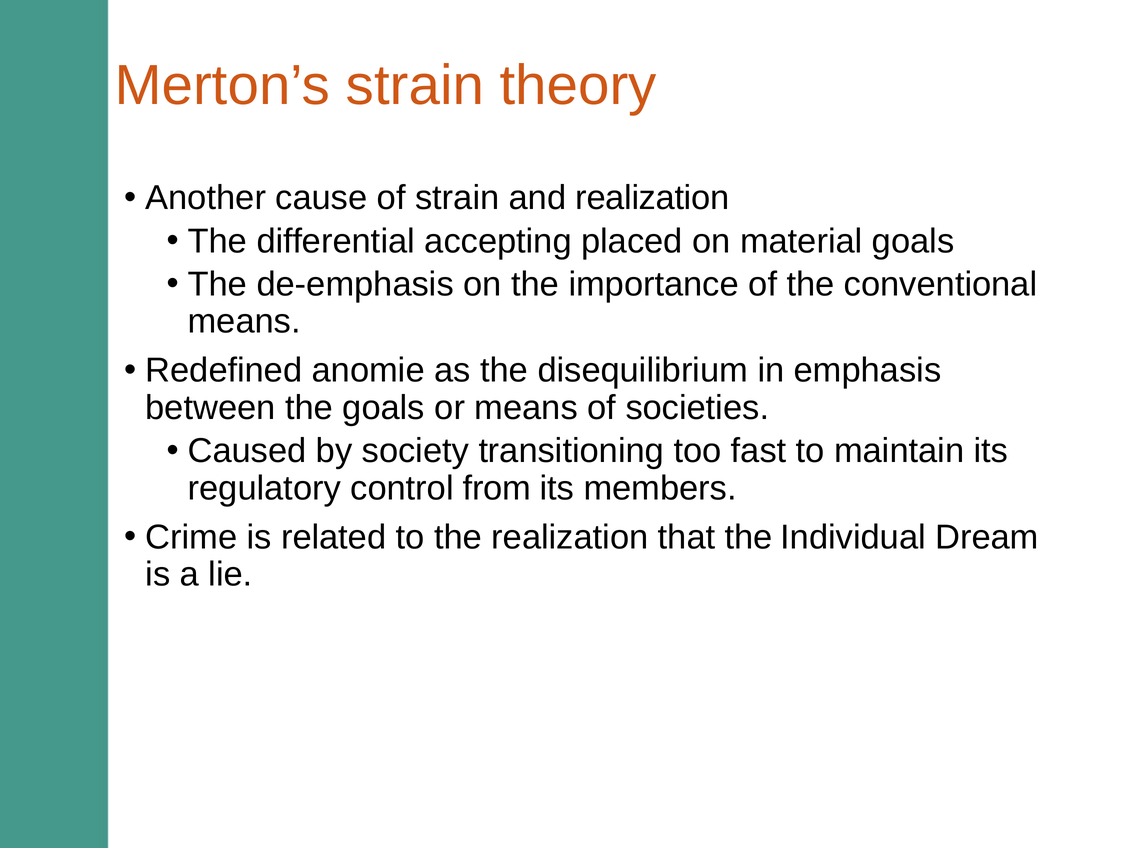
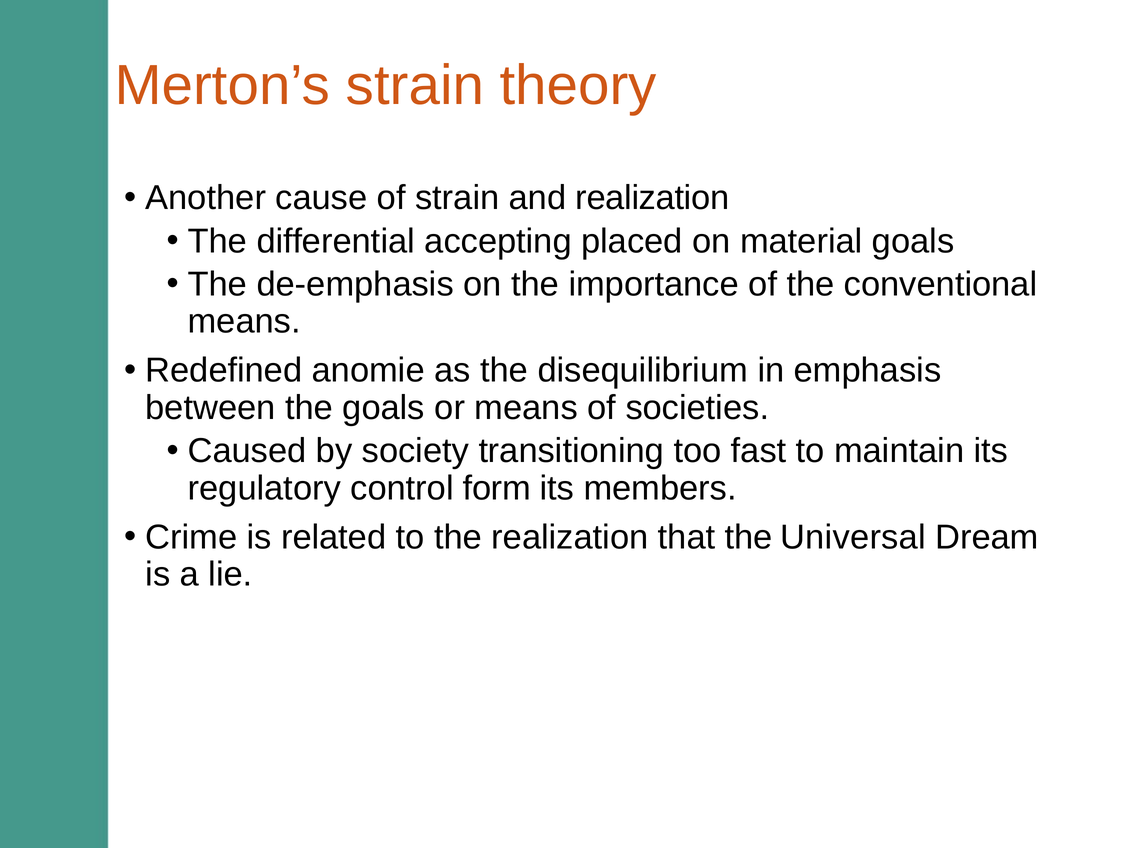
from: from -> form (497, 488)
Individual: Individual -> Universal (853, 537)
